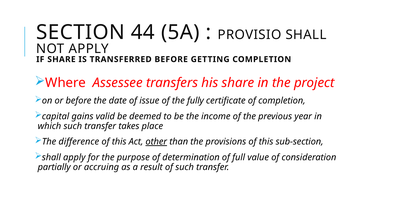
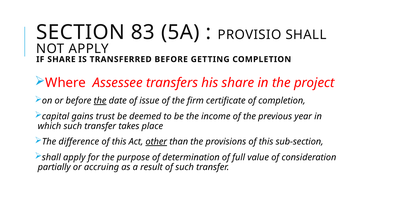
44: 44 -> 83 (143, 32)
the underline: none -> present (100, 101)
fully: fully -> firm (195, 101)
valid: valid -> trust (105, 116)
